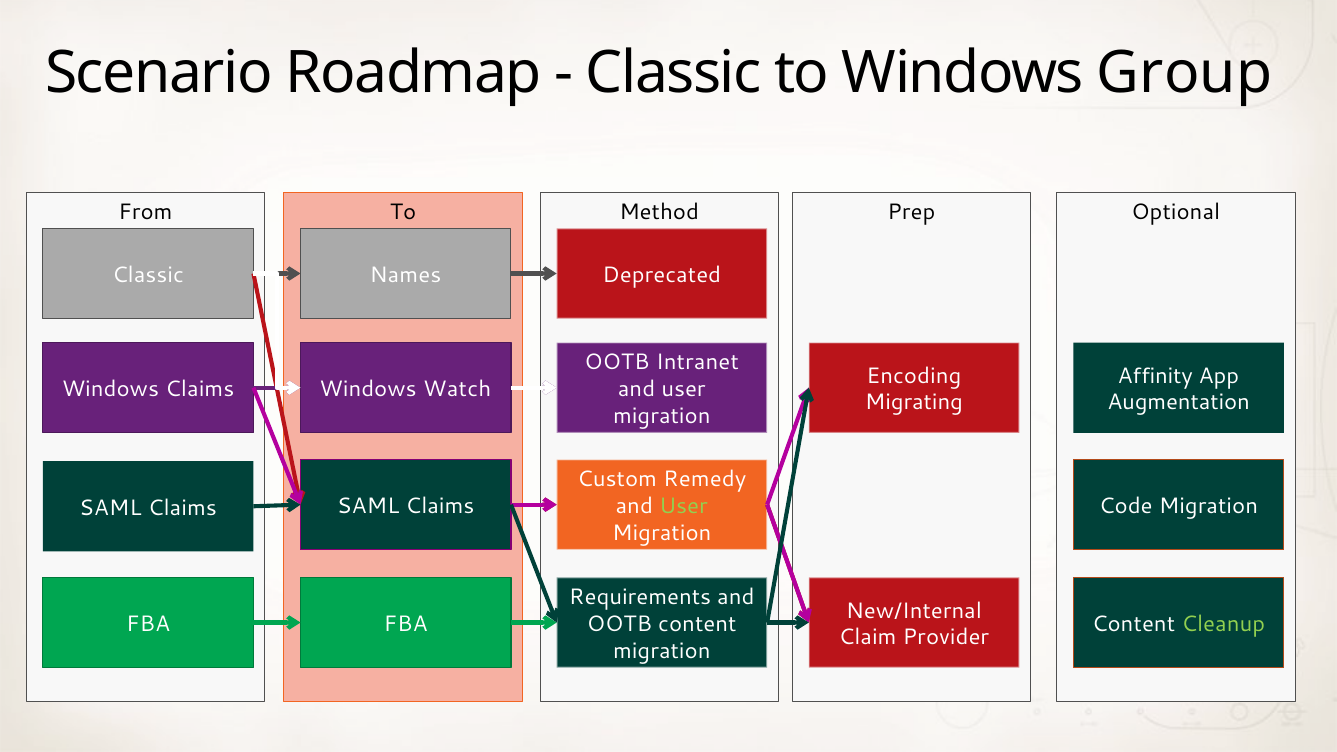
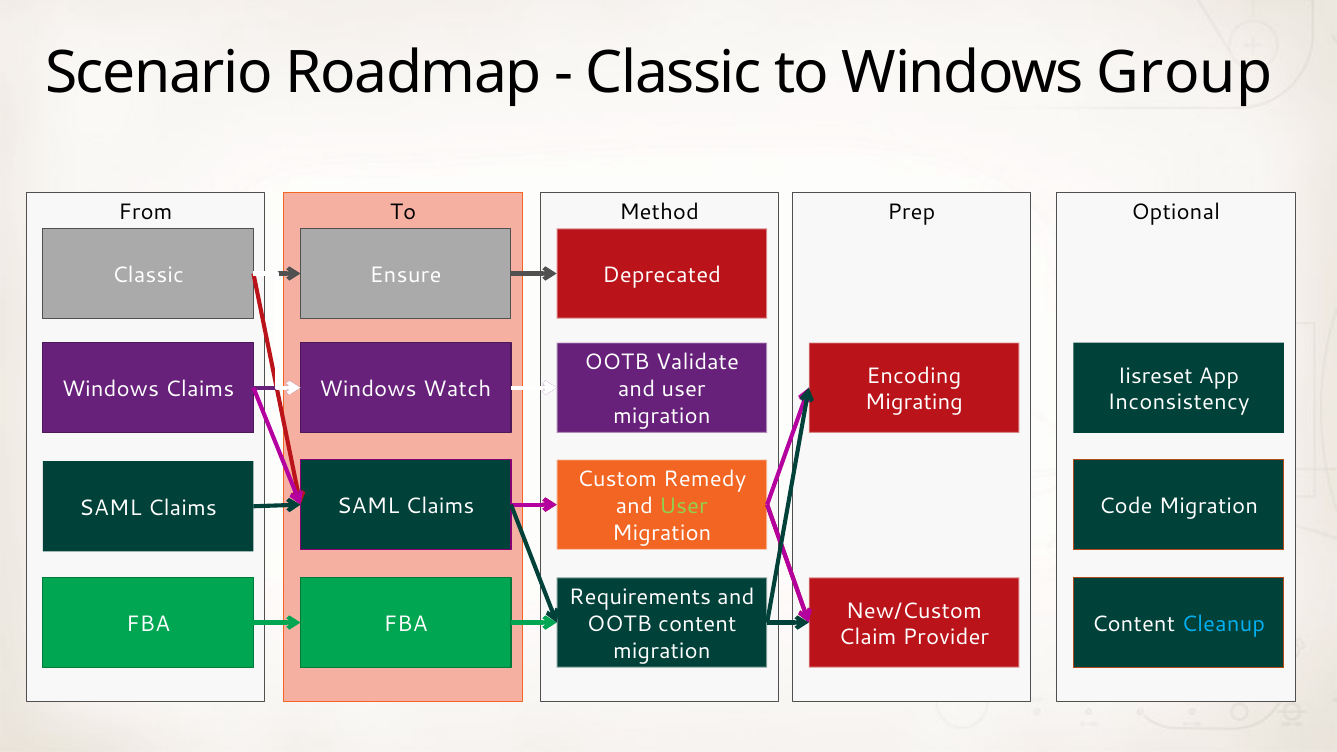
Names: Names -> Ensure (406, 275)
Intranet: Intranet -> Validate (697, 362)
Affinity: Affinity -> Iisreset (1155, 376)
Augmentation: Augmentation -> Inconsistency (1178, 403)
New/Internal: New/Internal -> New/Custom (914, 611)
Cleanup colour: light green -> light blue (1223, 624)
